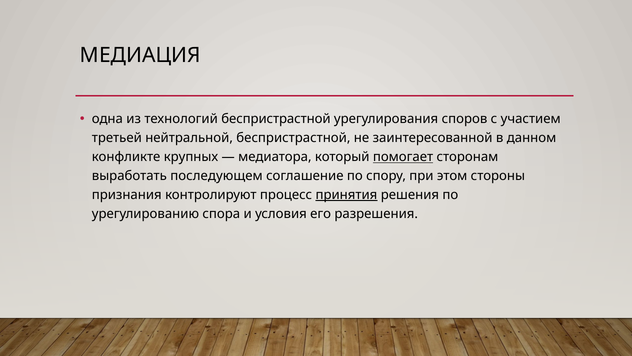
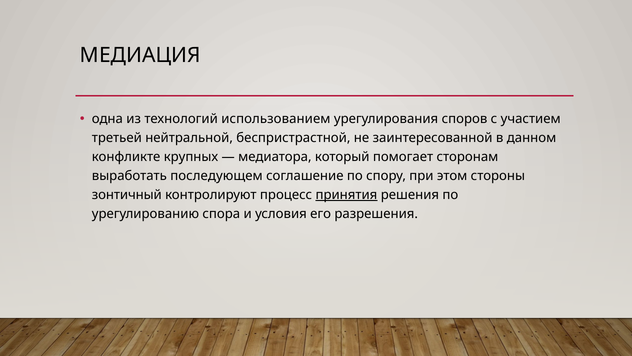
технологий беспристрастной: беспристрастной -> использованием (276, 119)
помогает underline: present -> none (403, 157)
признания: признания -> зонтичный (127, 195)
